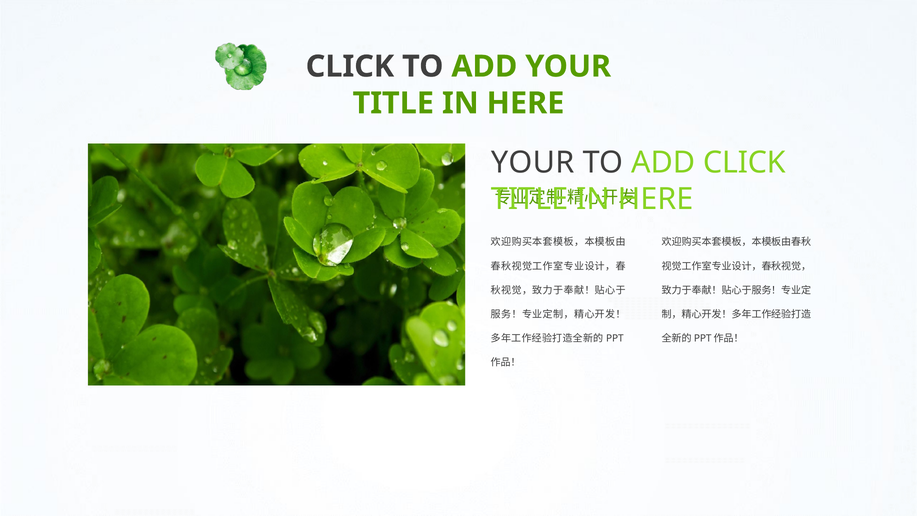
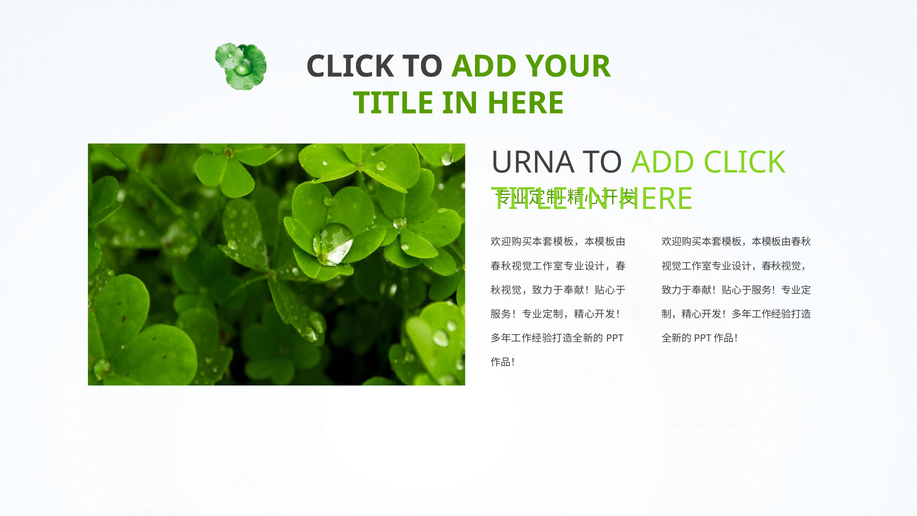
YOUR: YOUR -> URNA (533, 162)
